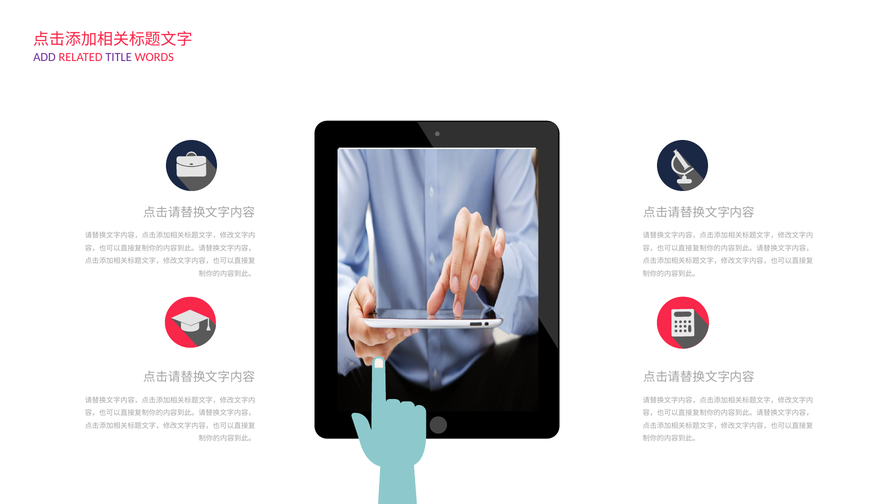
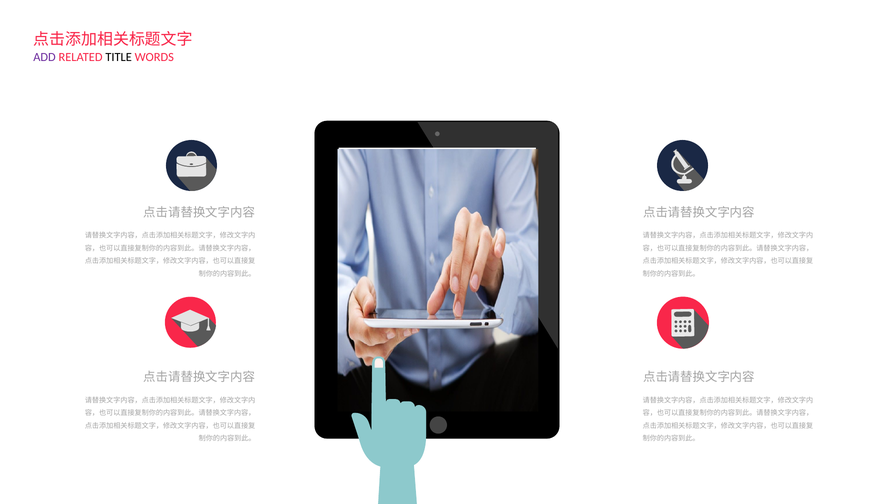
TITLE colour: purple -> black (119, 57)
